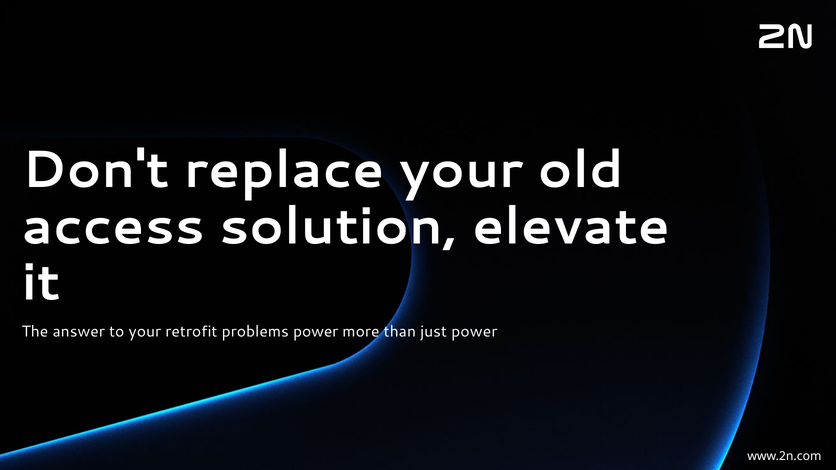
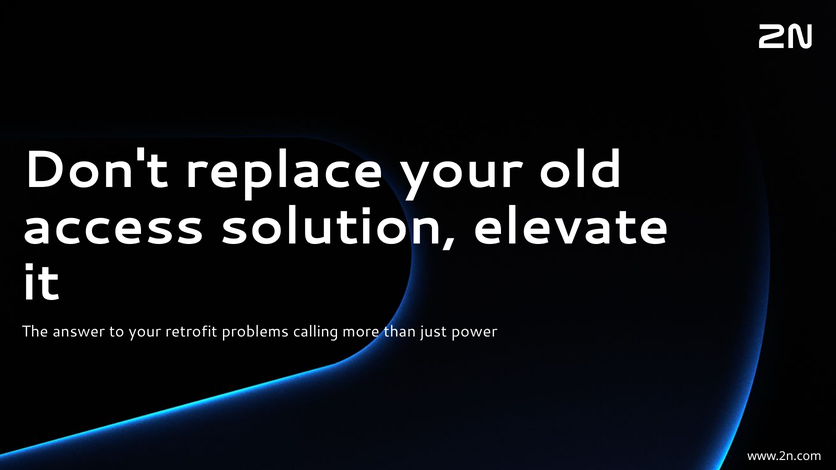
problems power: power -> calling (316, 332)
